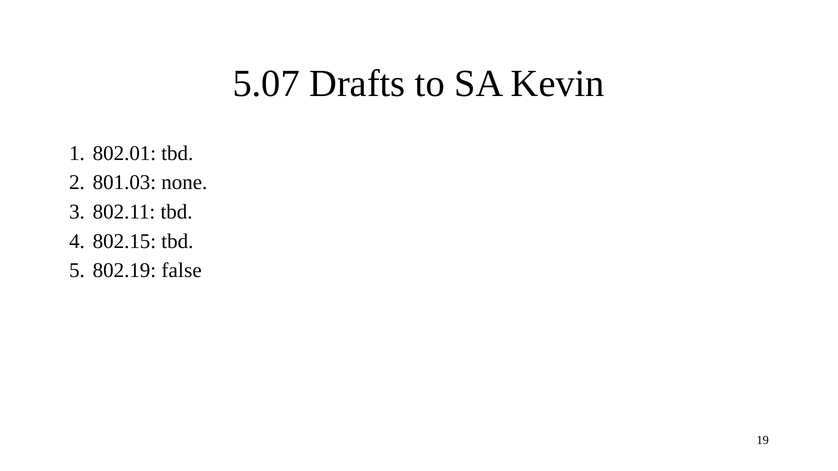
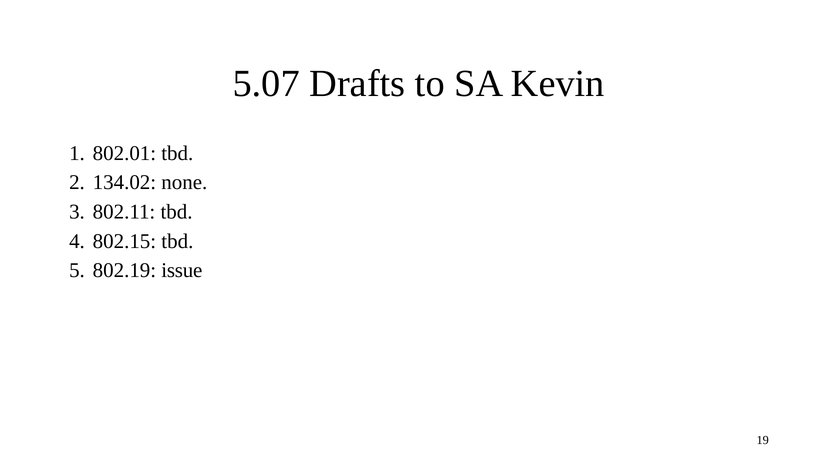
801.03: 801.03 -> 134.02 (124, 183)
false: false -> issue (182, 271)
